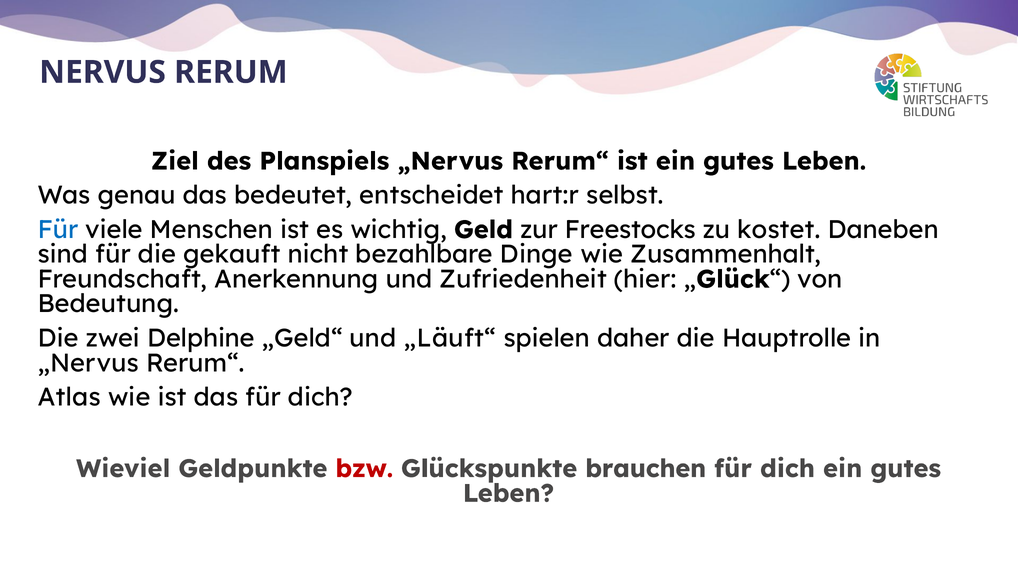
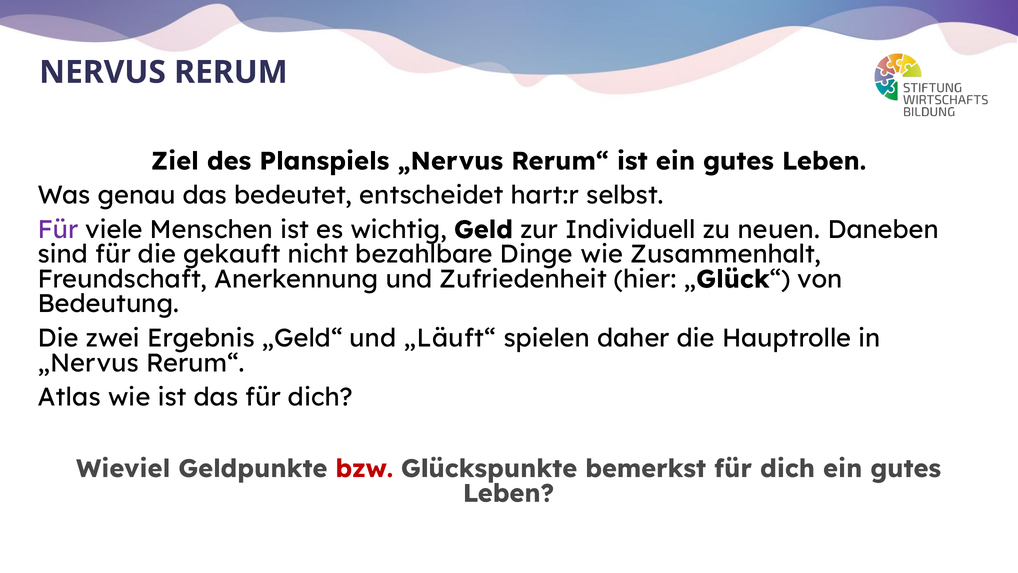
Für colour: blue -> purple (58, 230)
Freestocks: Freestocks -> Individuell (630, 230)
kostet: kostet -> neuen (779, 230)
Delphine: Delphine -> Ergebnis (201, 338)
brauchen: brauchen -> bemerkst (646, 468)
